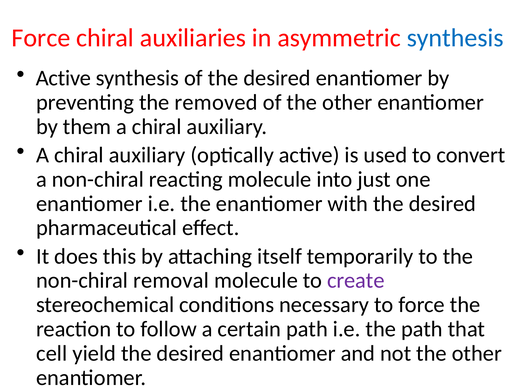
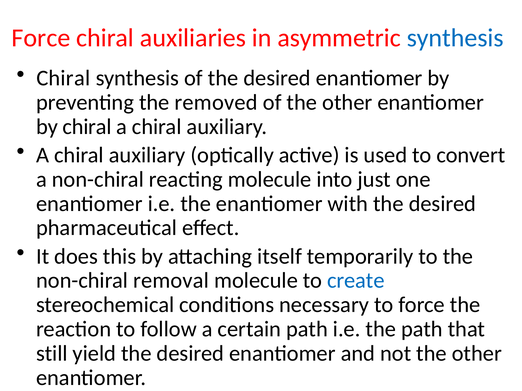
Active: Active -> Chiral (63, 78)
by them: them -> chiral (87, 127)
create colour: purple -> blue (356, 281)
cell: cell -> still (52, 354)
